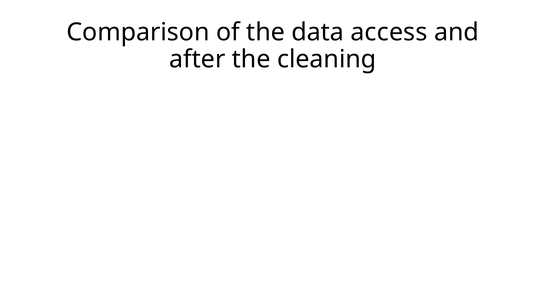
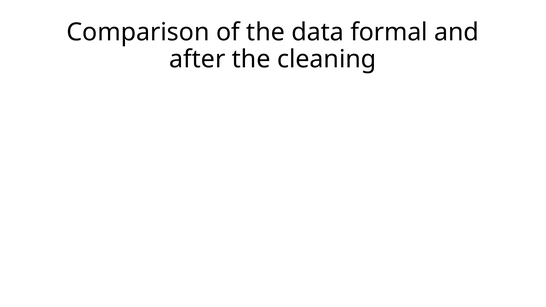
access: access -> formal (389, 32)
